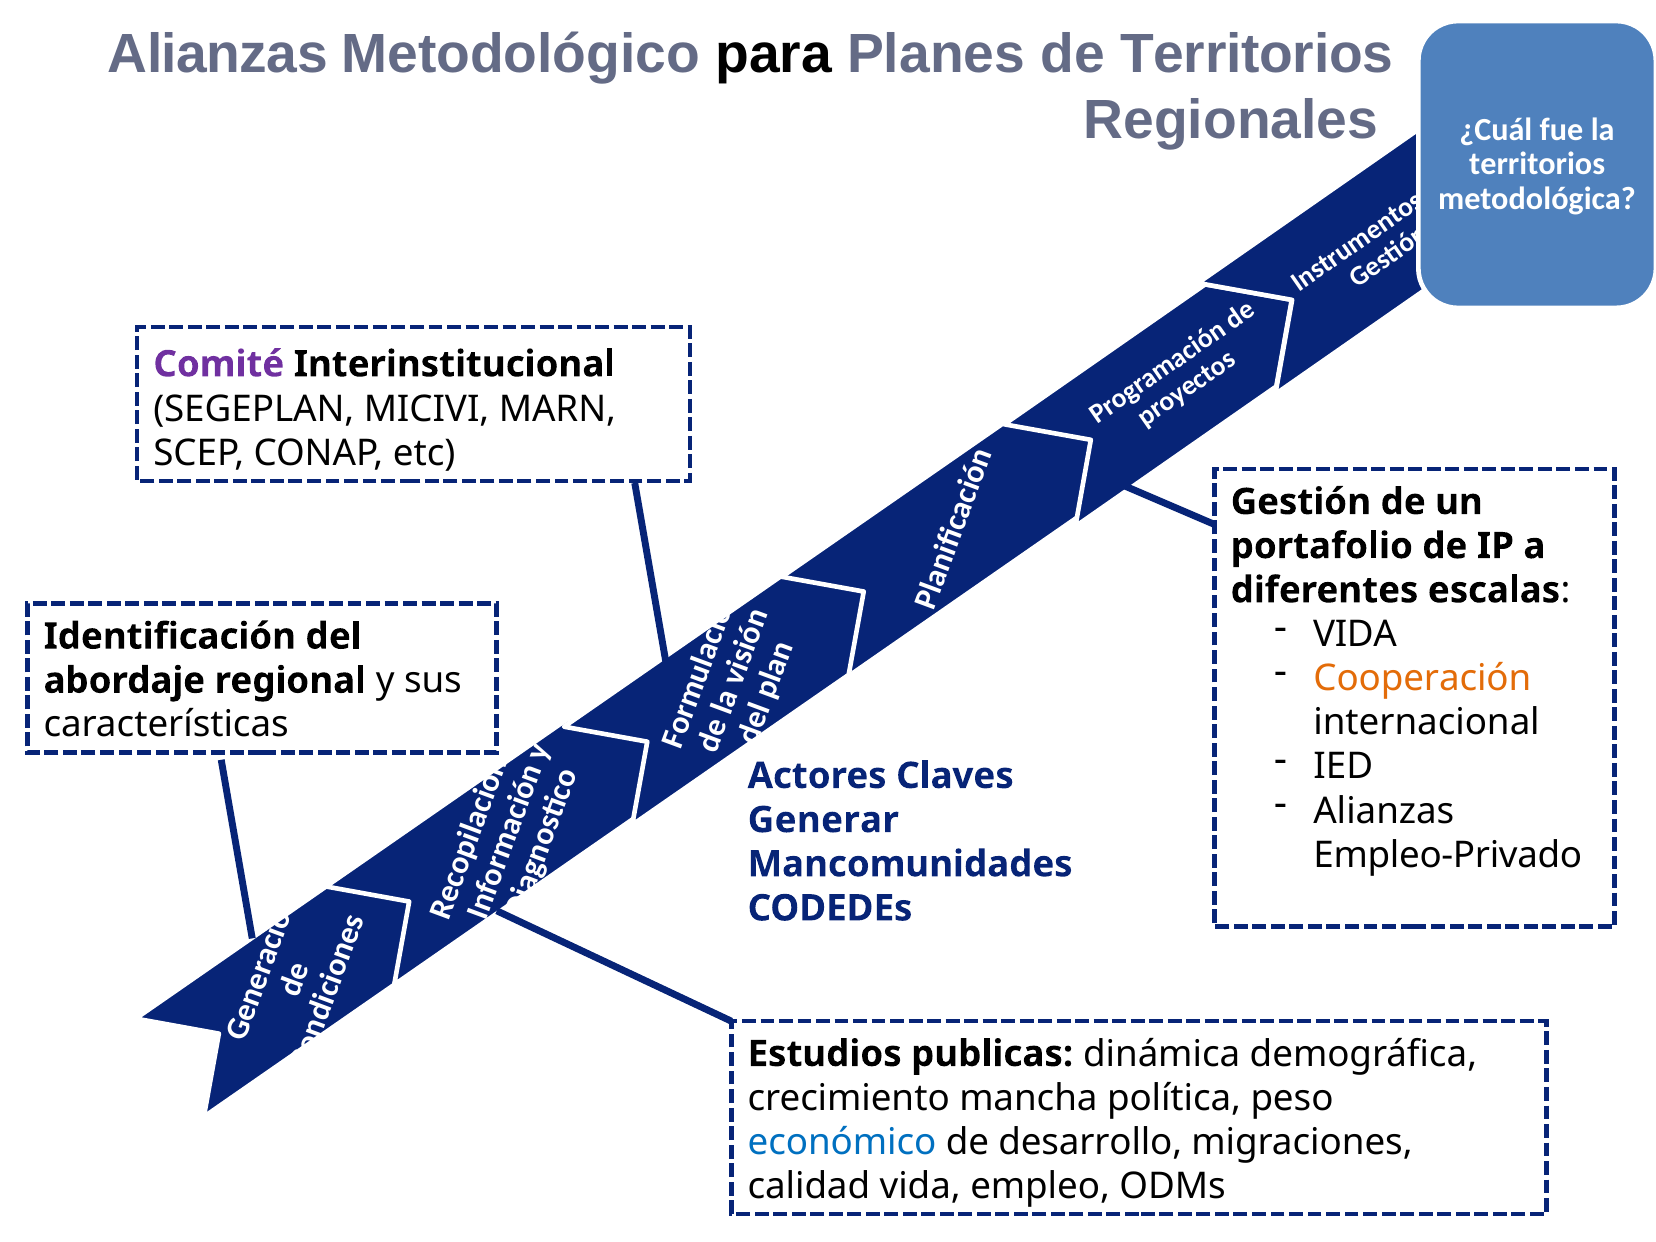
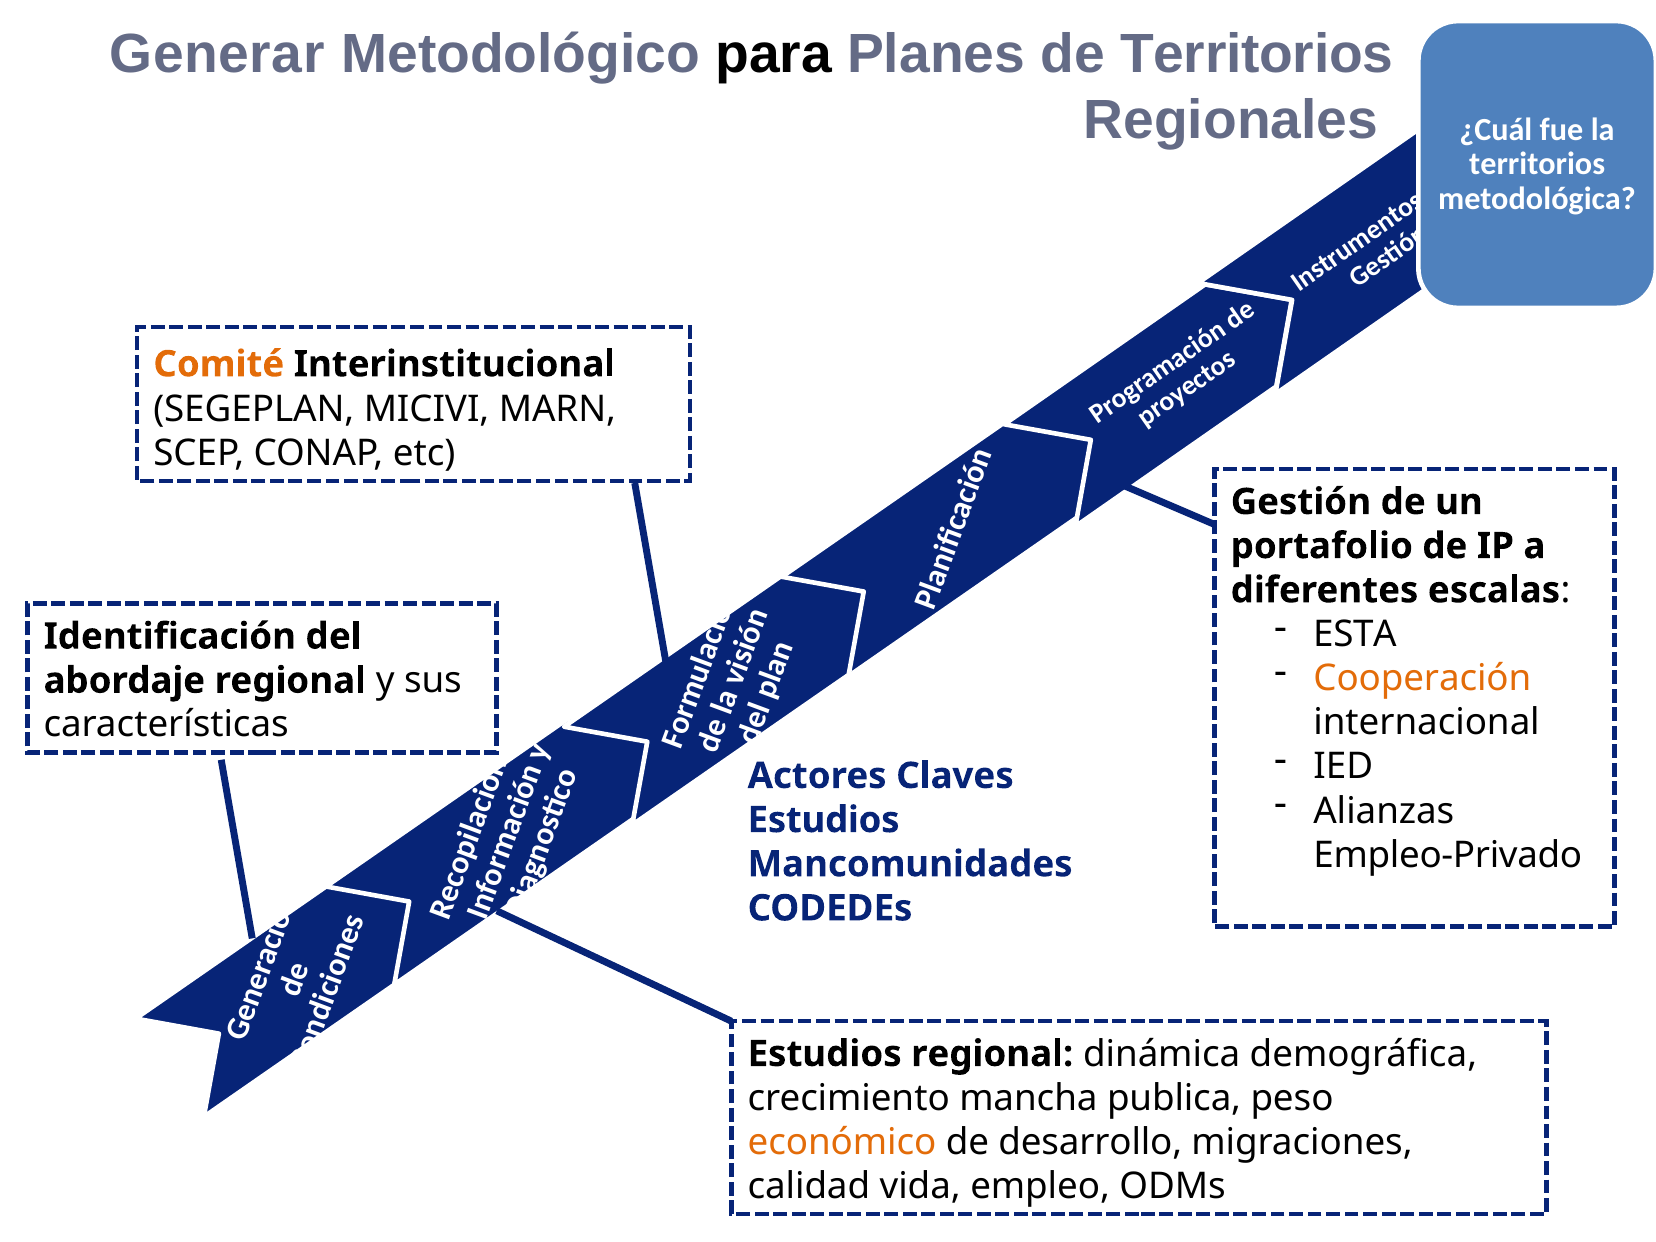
Alianzas: Alianzas -> Generar (217, 54)
Comité colour: purple -> orange (219, 364)
VIDA: VIDA -> ESTA (1355, 634)
Generar: Generar -> Estudios (824, 820)
Estudios publicas: publicas -> regional (992, 1054)
política: política -> publica (1174, 1098)
económico colour: blue -> orange (842, 1142)
